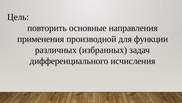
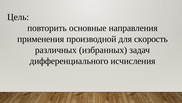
функции: функции -> скорость (151, 39)
